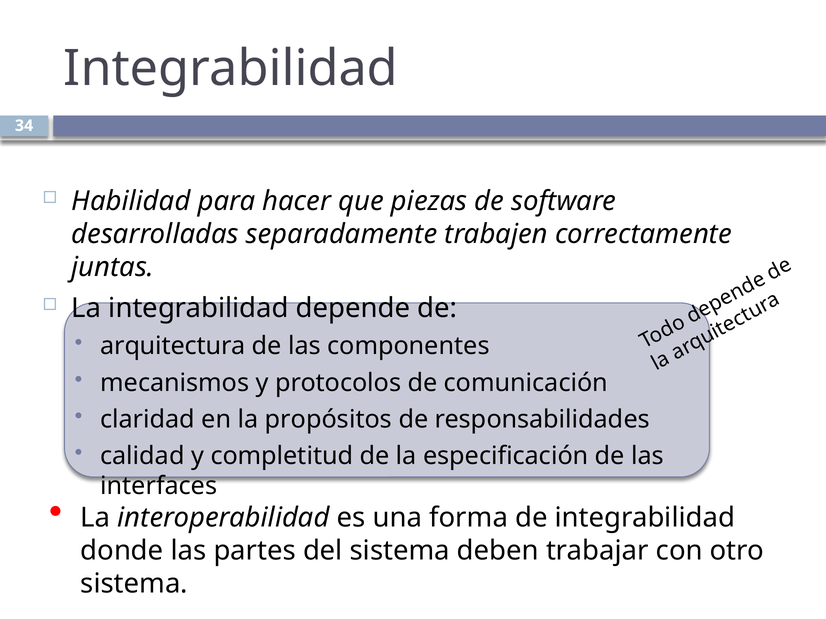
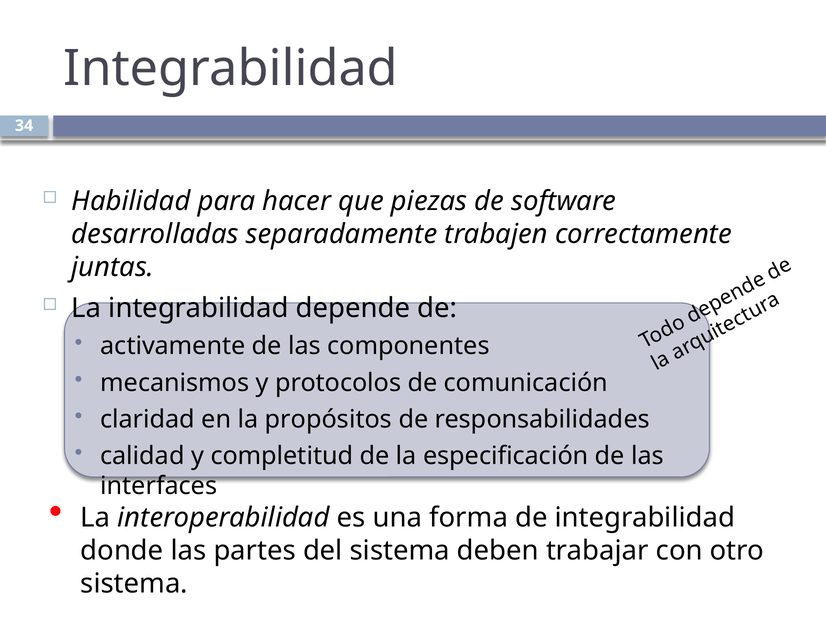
arquitectura: arquitectura -> activamente (173, 346)
